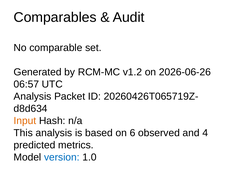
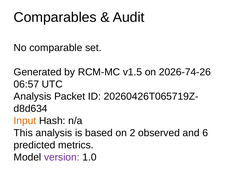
v1.2: v1.2 -> v1.5 (132, 72)
2026-06-26: 2026-06-26 -> 2026-74-26 (185, 72)
6: 6 -> 2 (133, 133)
4: 4 -> 6 (205, 133)
version colour: blue -> purple (62, 157)
